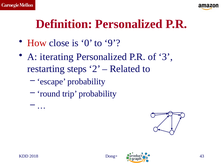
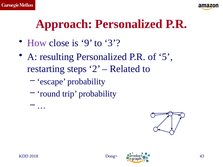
Definition: Definition -> Approach (64, 24)
How colour: red -> purple (37, 43)
0: 0 -> 9 (87, 43)
9: 9 -> 3 (112, 43)
iterating: iterating -> resulting (57, 57)
3: 3 -> 5 (166, 57)
